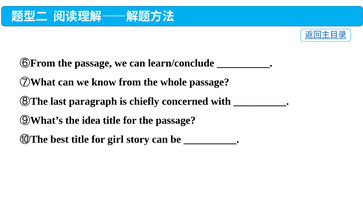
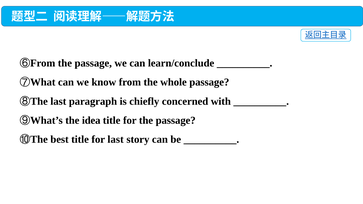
for girl: girl -> last (116, 139)
